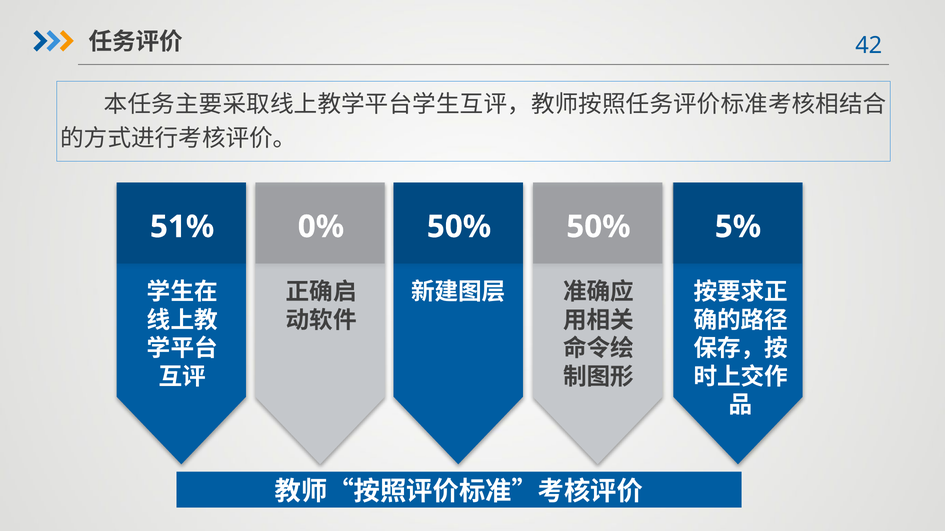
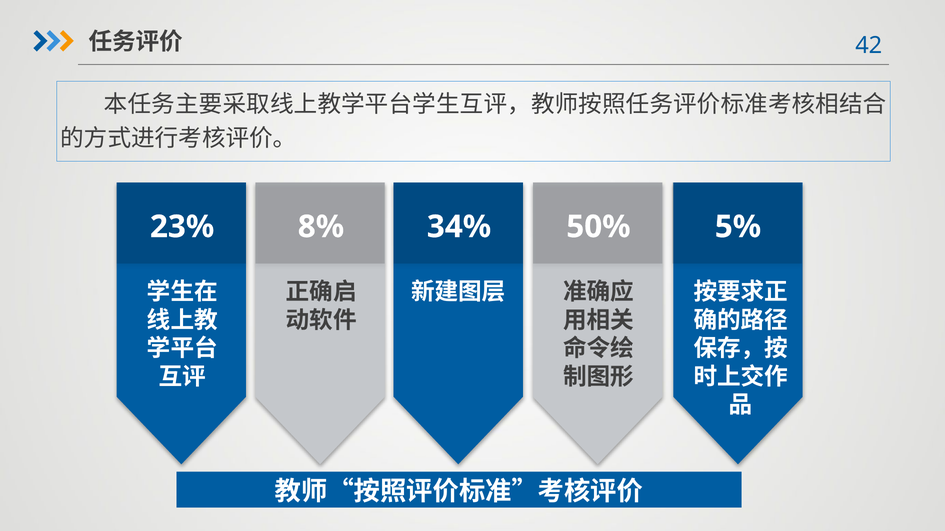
51%: 51% -> 23% (182, 227)
0%: 0% -> 8% (321, 227)
50%: 50% -> 34% (459, 227)
